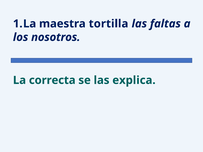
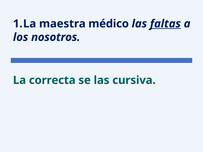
tortilla: tortilla -> médico (109, 24)
faltas underline: none -> present (165, 24)
explica: explica -> cursiva (134, 80)
